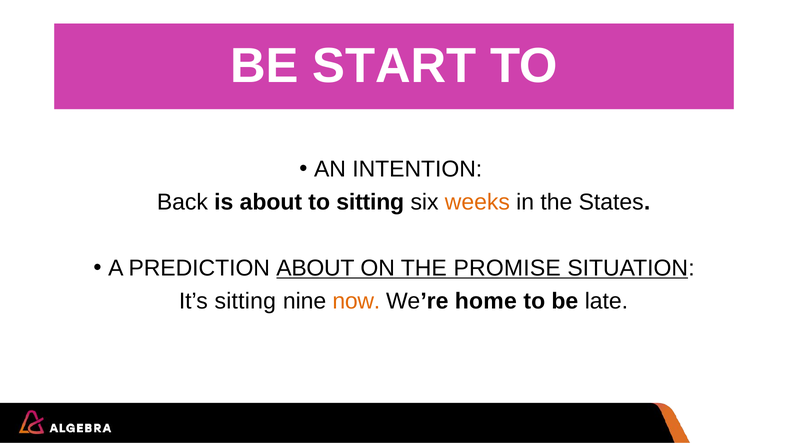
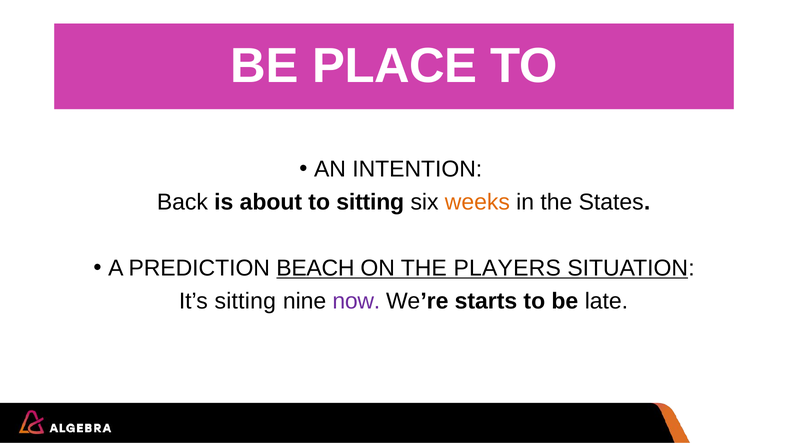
START: START -> PLACE (395, 66)
PREDICTION ABOUT: ABOUT -> BEACH (315, 268)
PROMISE: PROMISE -> PLAYERS (507, 268)
now colour: orange -> purple (356, 301)
home: home -> starts (486, 301)
